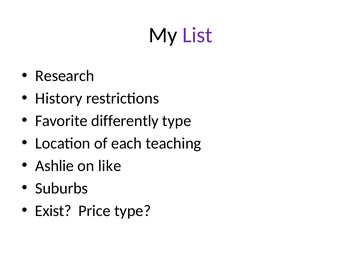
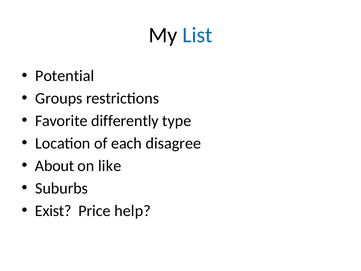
List colour: purple -> blue (197, 35)
Research: Research -> Potential (65, 76)
History: History -> Groups (59, 98)
teaching: teaching -> disagree (173, 143)
Ashlie: Ashlie -> About (55, 166)
Price type: type -> help (133, 211)
